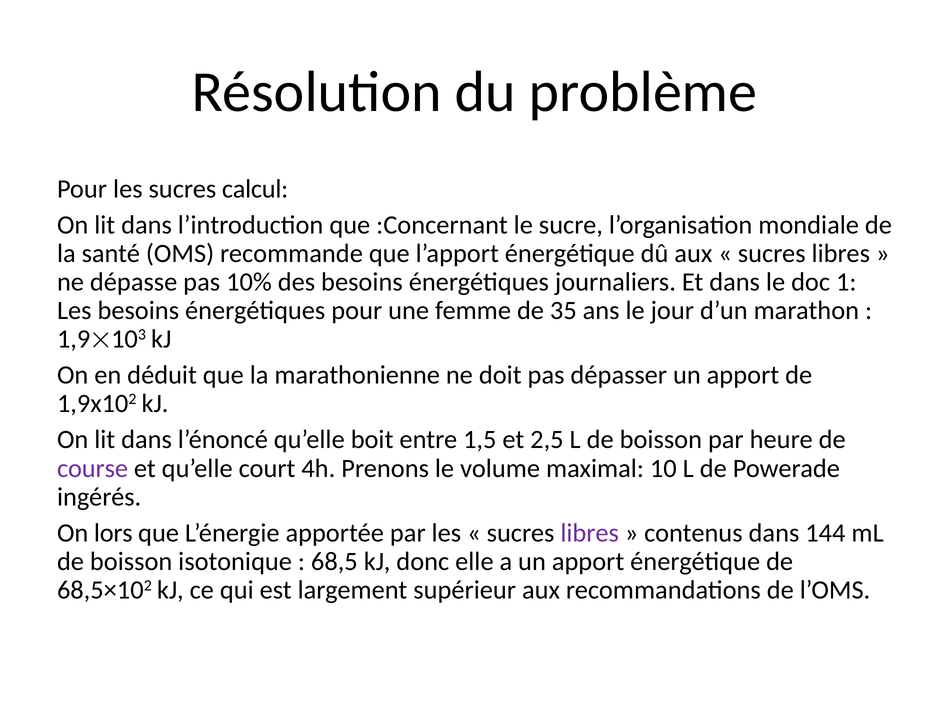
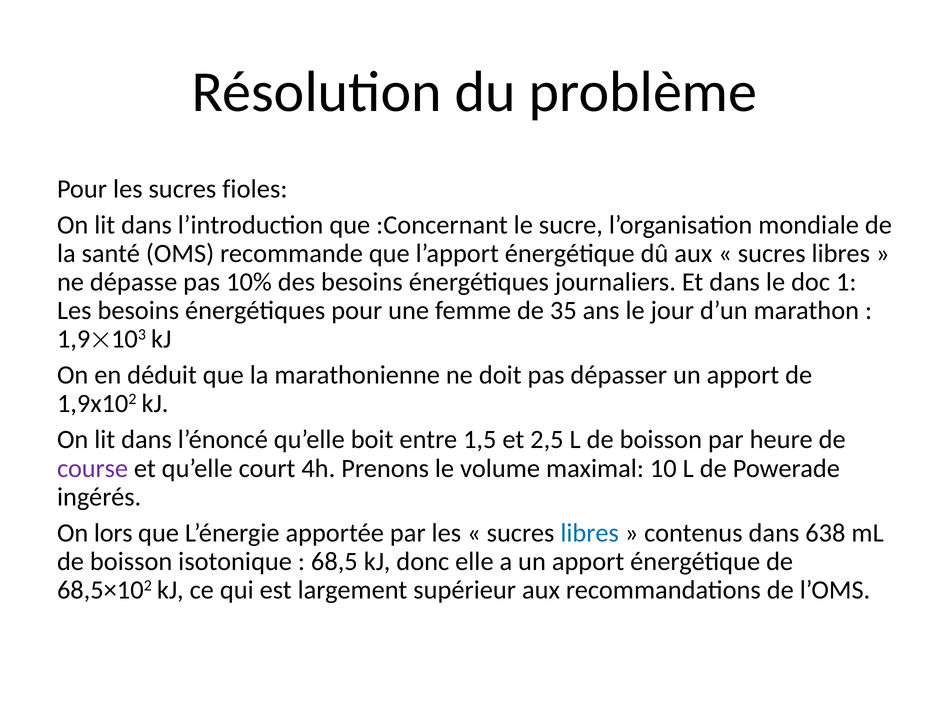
calcul: calcul -> fioles (255, 189)
libres colour: purple -> blue (590, 533)
144: 144 -> 638 (825, 533)
